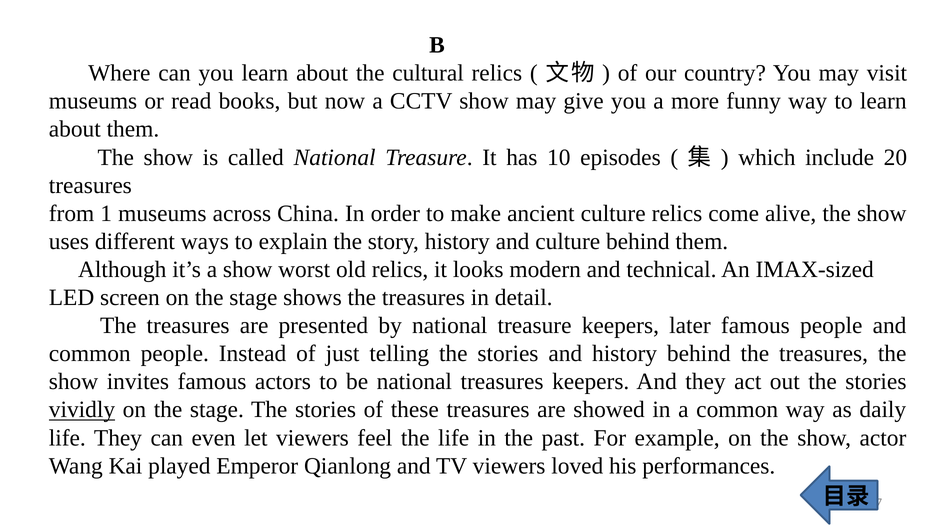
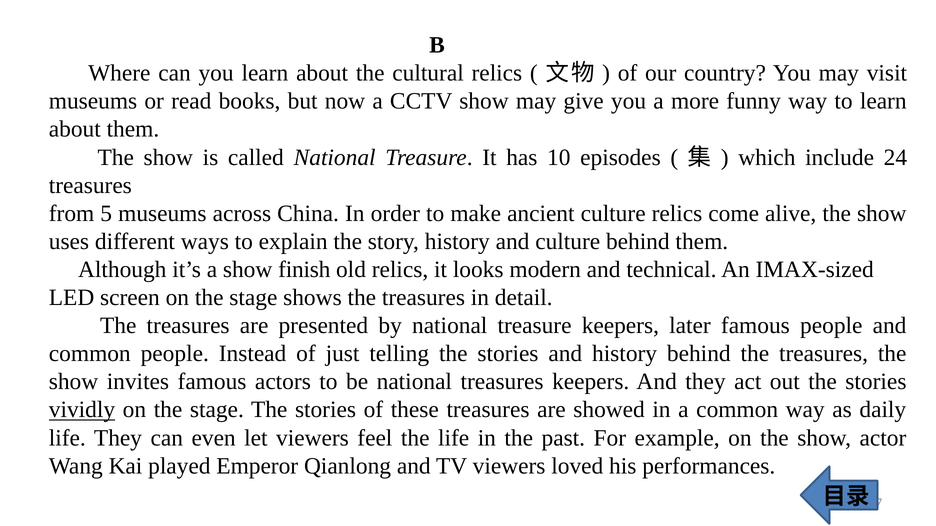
20: 20 -> 24 (895, 157)
1: 1 -> 5 (106, 214)
worst: worst -> finish (304, 270)
